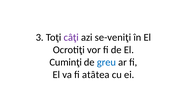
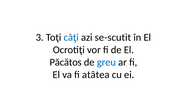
câţi colour: purple -> blue (71, 37)
se-veniţi: se-veniţi -> se-scutit (113, 37)
Cuminţi: Cuminţi -> Păcătos (66, 62)
